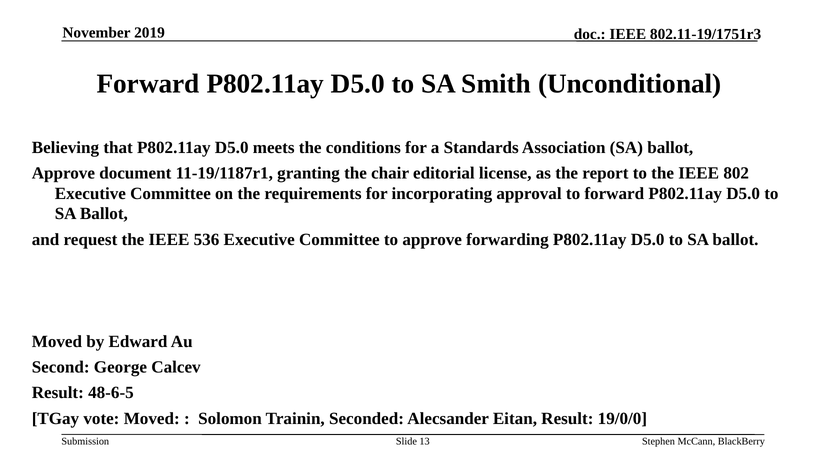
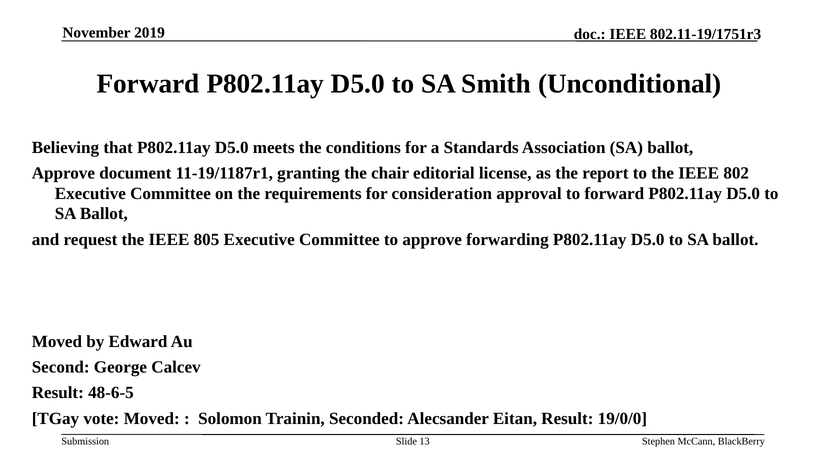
incorporating: incorporating -> consideration (442, 194)
536: 536 -> 805 (206, 240)
